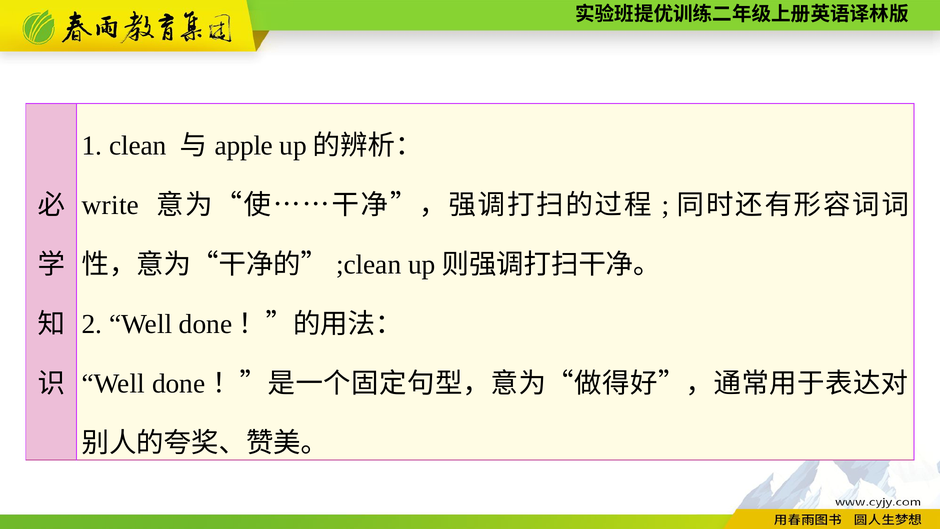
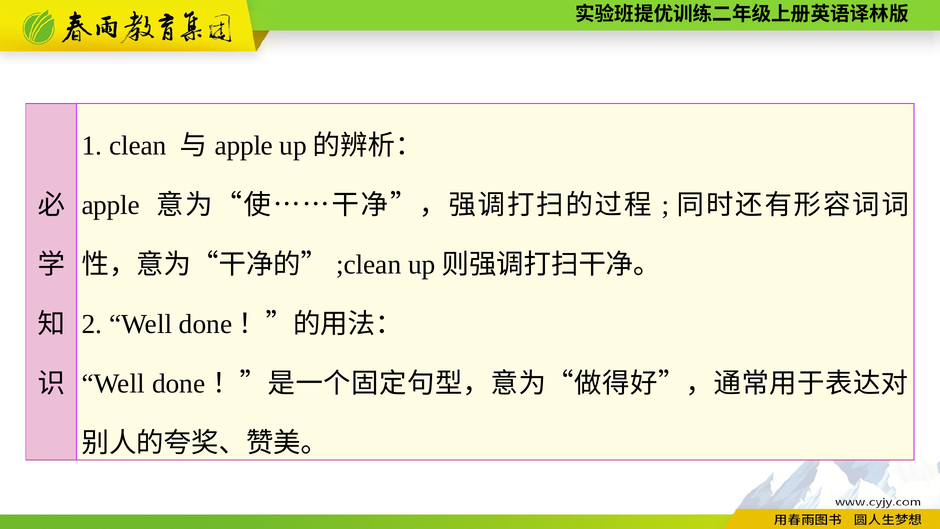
write: write -> apple (111, 205)
